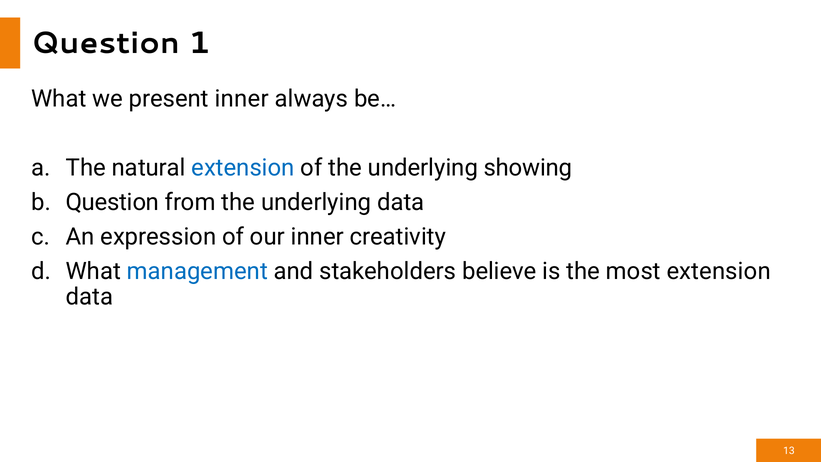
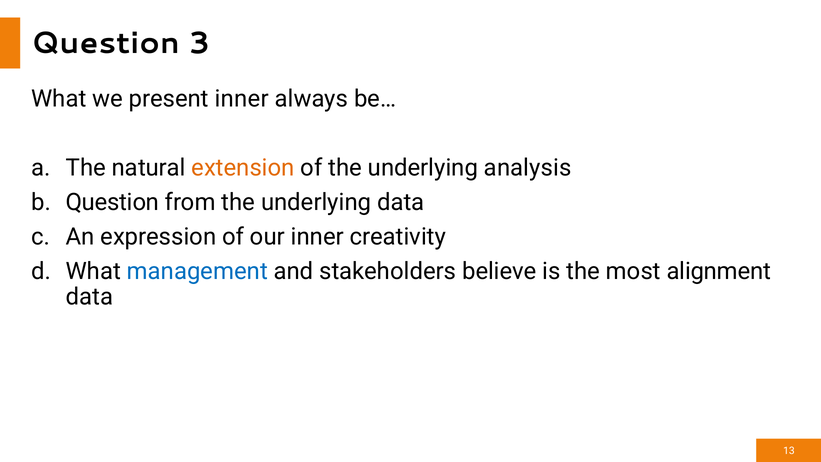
1: 1 -> 3 (199, 43)
extension colour: blue -> orange (243, 168)
showing: showing -> analysis (528, 168)
most extension: extension -> alignment (719, 271)
